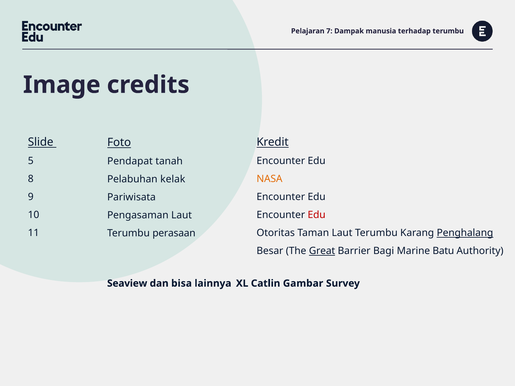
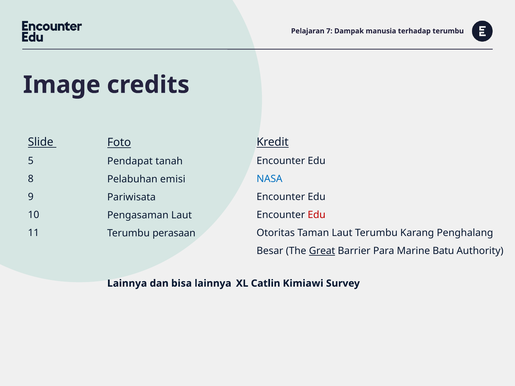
NASA colour: orange -> blue (269, 179)
kelak: kelak -> emisi (173, 179)
Penghalang underline: present -> none (465, 233)
Bagi: Bagi -> Para (384, 251)
Seaview: Seaview -> Lainnya (127, 284)
Gambar: Gambar -> Kimiawi (303, 284)
